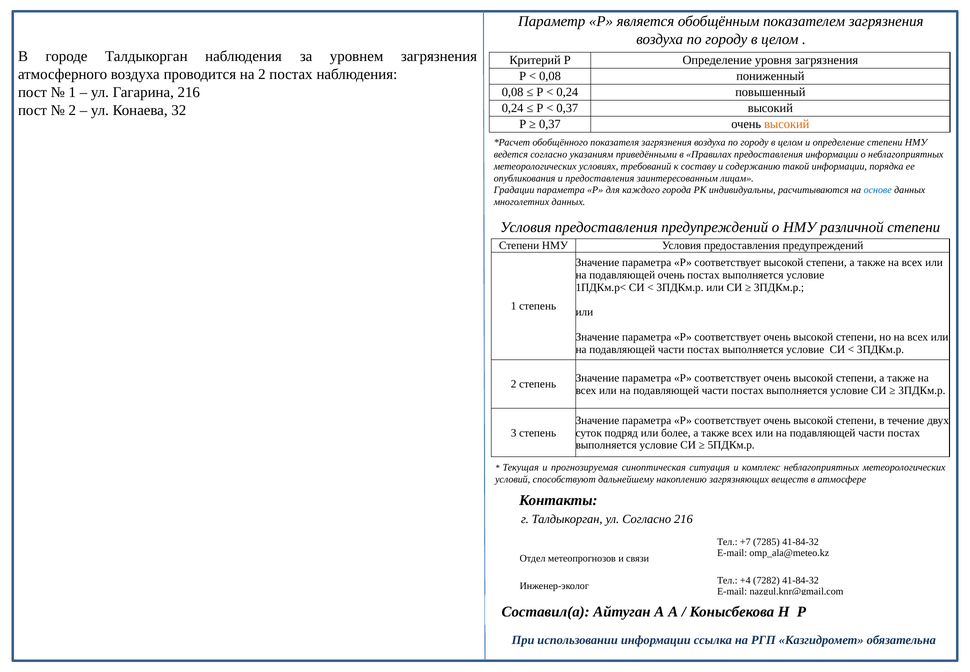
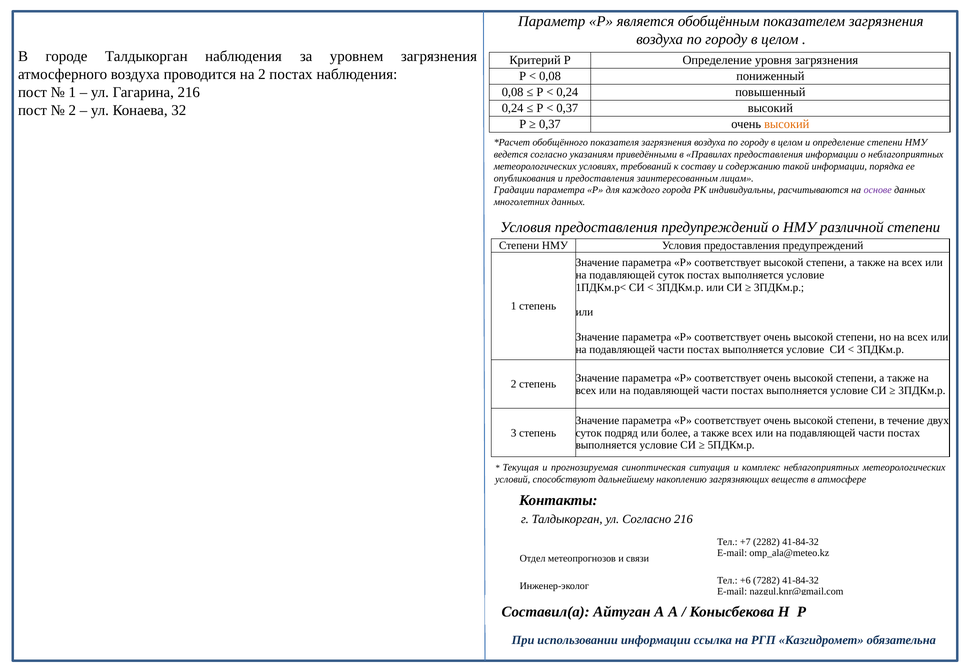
основе colour: blue -> purple (878, 190)
подавляющей очень: очень -> суток (671, 275)
7285: 7285 -> 2282 (766, 541)
+4: +4 -> +6 (745, 580)
